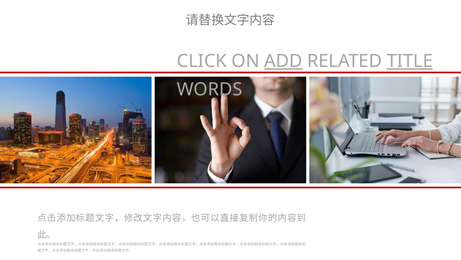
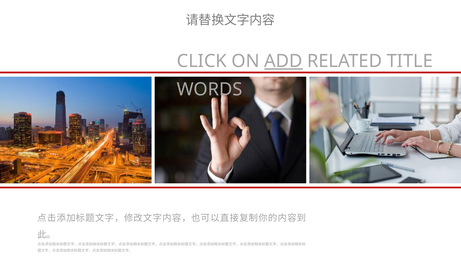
TITLE underline: present -> none (410, 61)
